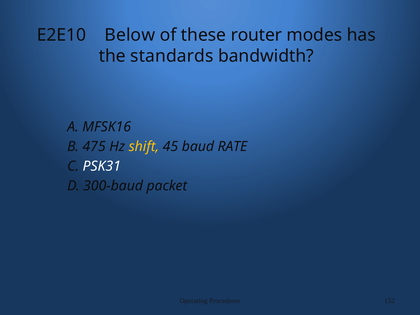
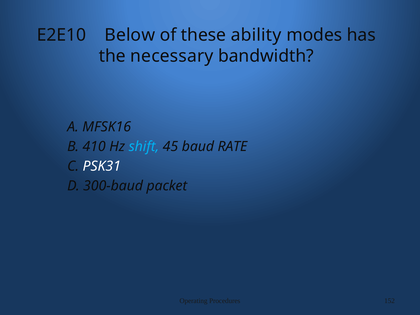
router: router -> ability (256, 35)
standards: standards -> necessary (172, 56)
475: 475 -> 410 (94, 147)
shift colour: yellow -> light blue (144, 147)
